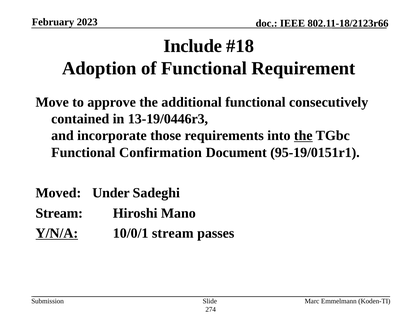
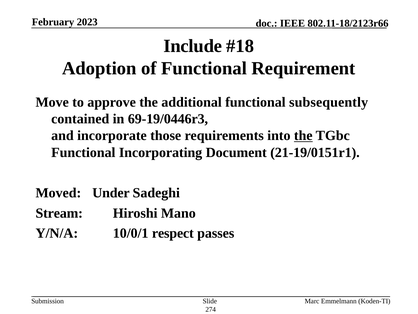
consecutively: consecutively -> subsequently (329, 102)
13-19/0446r3: 13-19/0446r3 -> 69-19/0446r3 (168, 119)
Confirmation: Confirmation -> Incorporating (161, 152)
95-19/0151r1: 95-19/0151r1 -> 21-19/0151r1 (315, 152)
Y/N/A underline: present -> none (57, 233)
10/0/1 stream: stream -> respect (173, 233)
